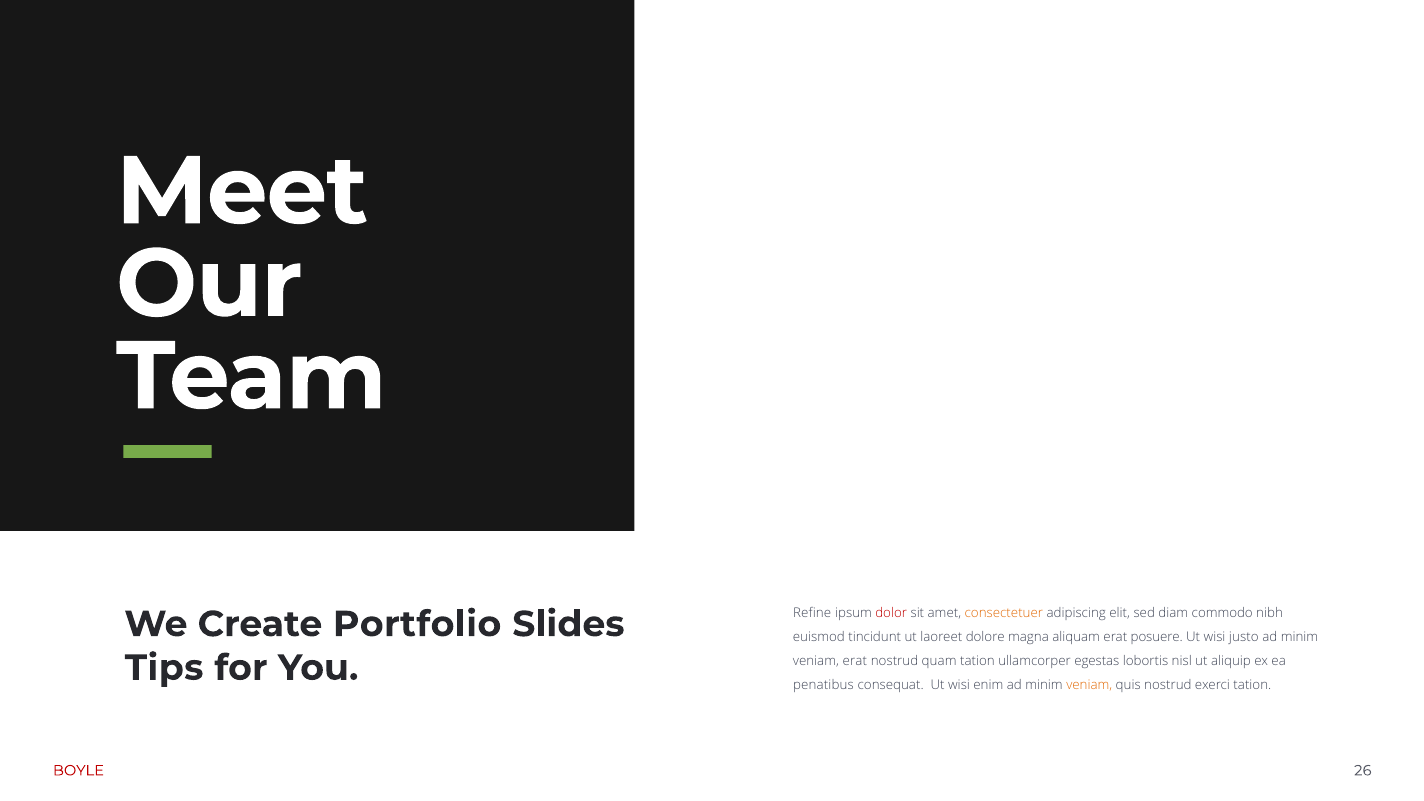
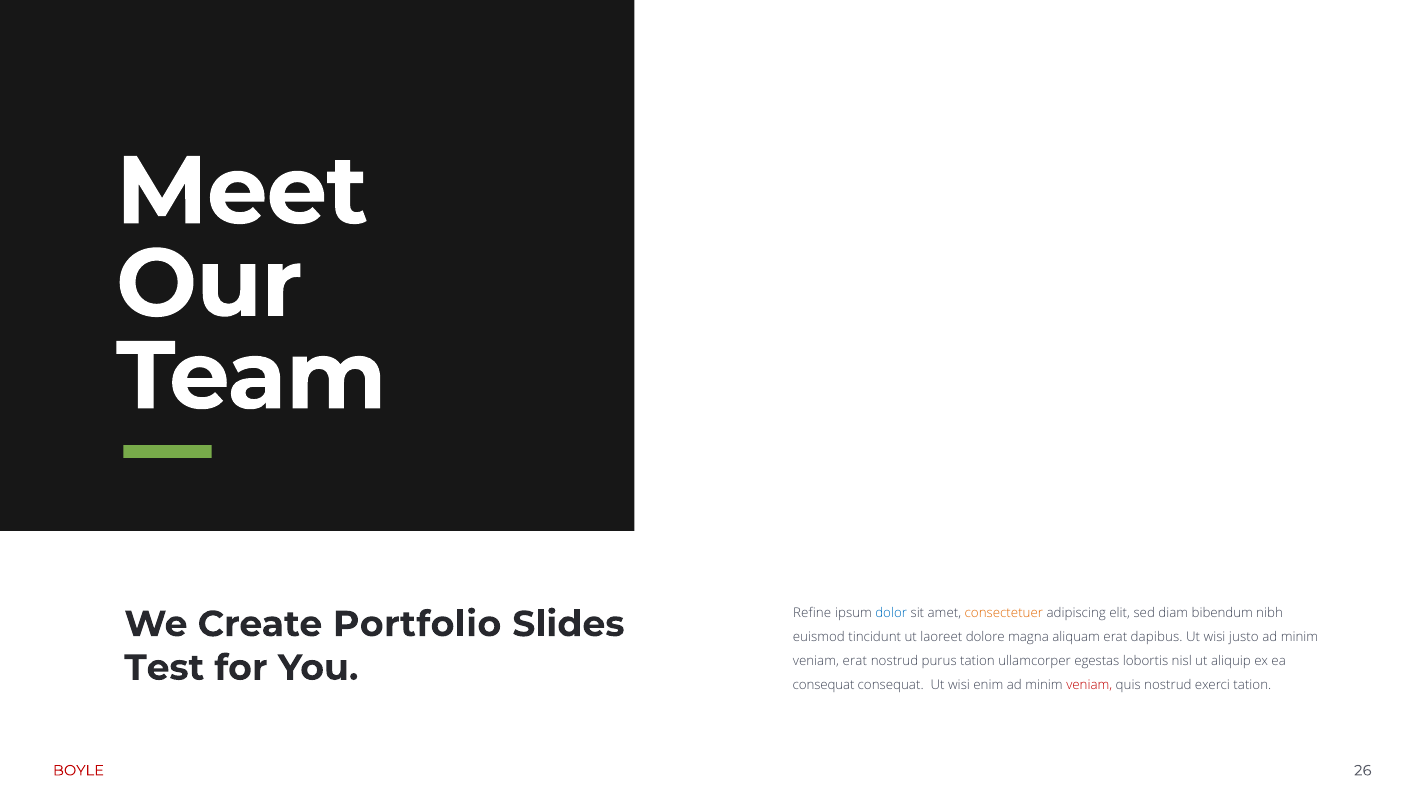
dolor colour: red -> blue (891, 613)
commodo: commodo -> bibendum (1222, 613)
posuere: posuere -> dapibus (1157, 637)
quam: quam -> purus (939, 661)
Tips: Tips -> Test (164, 668)
penatibus: penatibus -> consequat (824, 686)
veniam colour: orange -> red (1089, 686)
